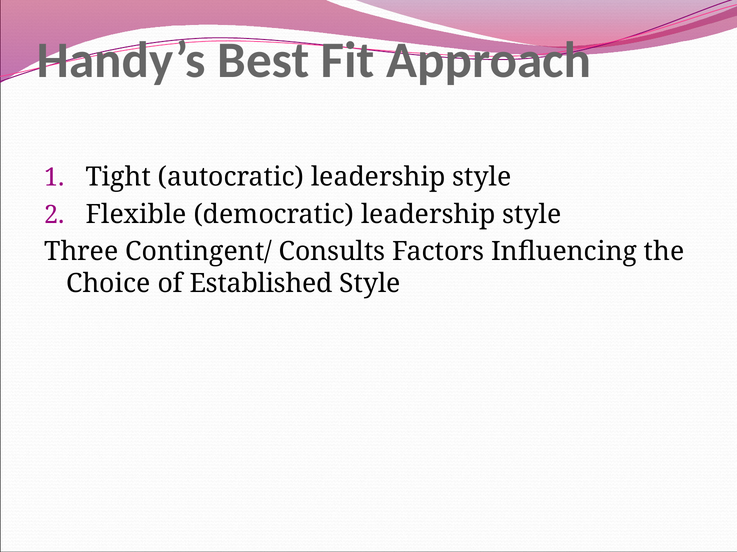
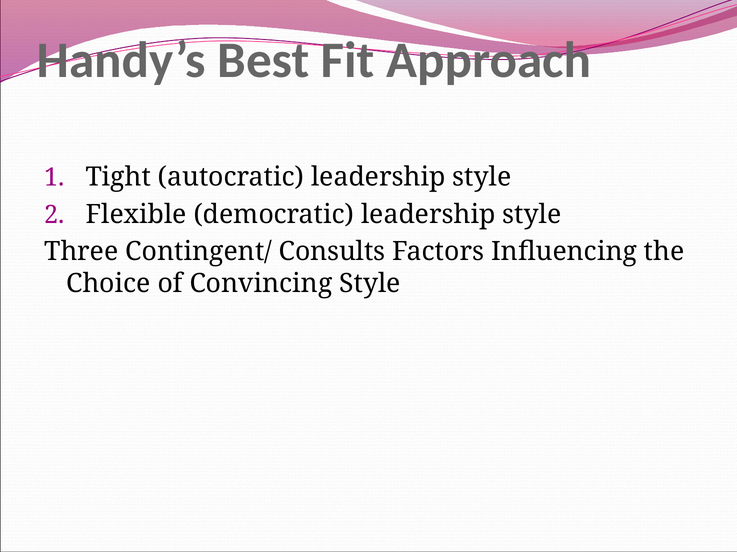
Established: Established -> Convincing (261, 284)
